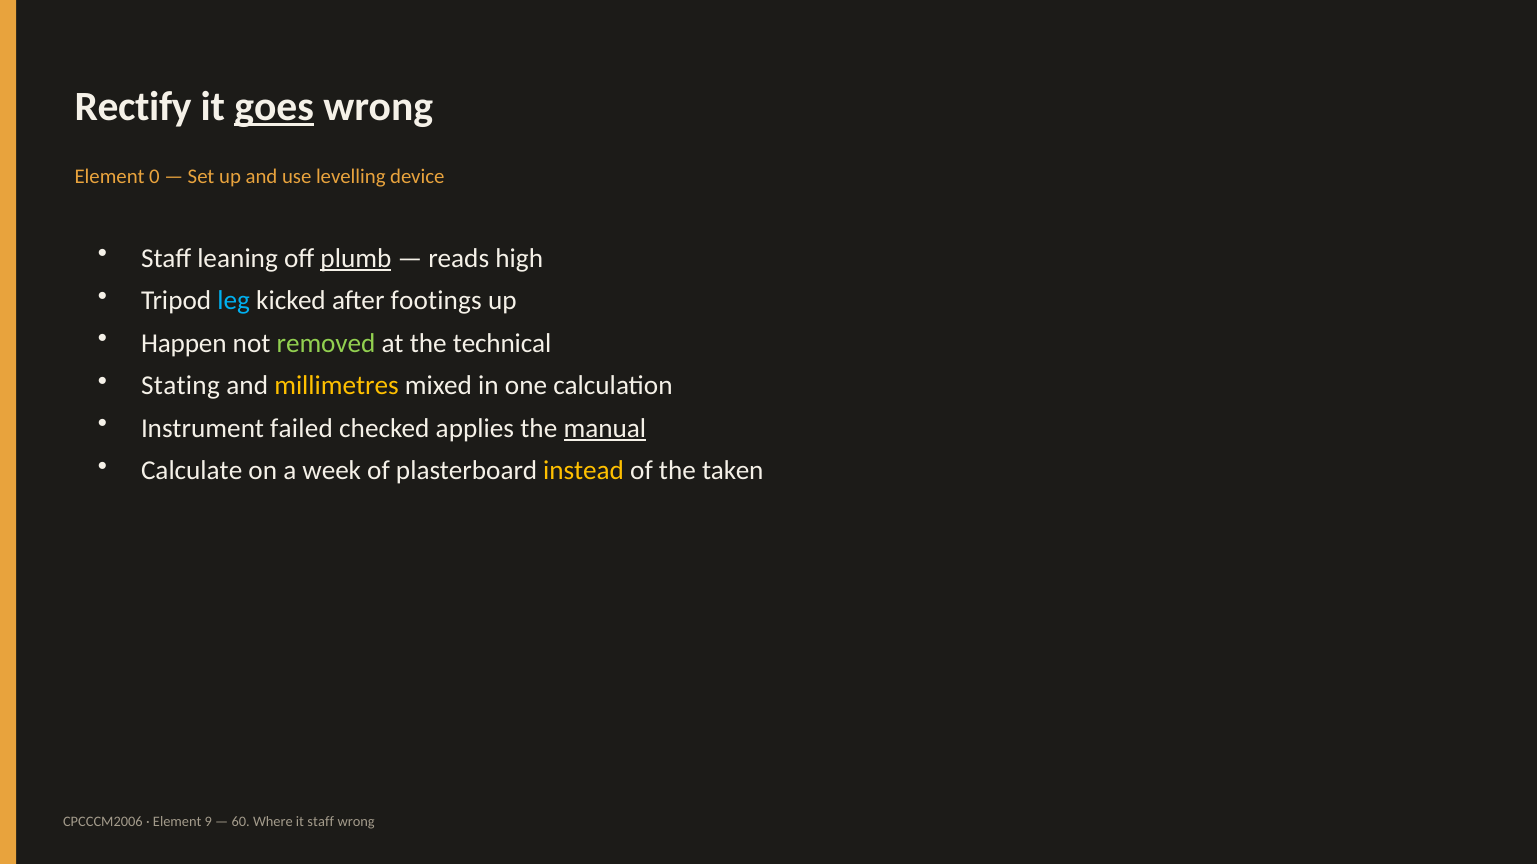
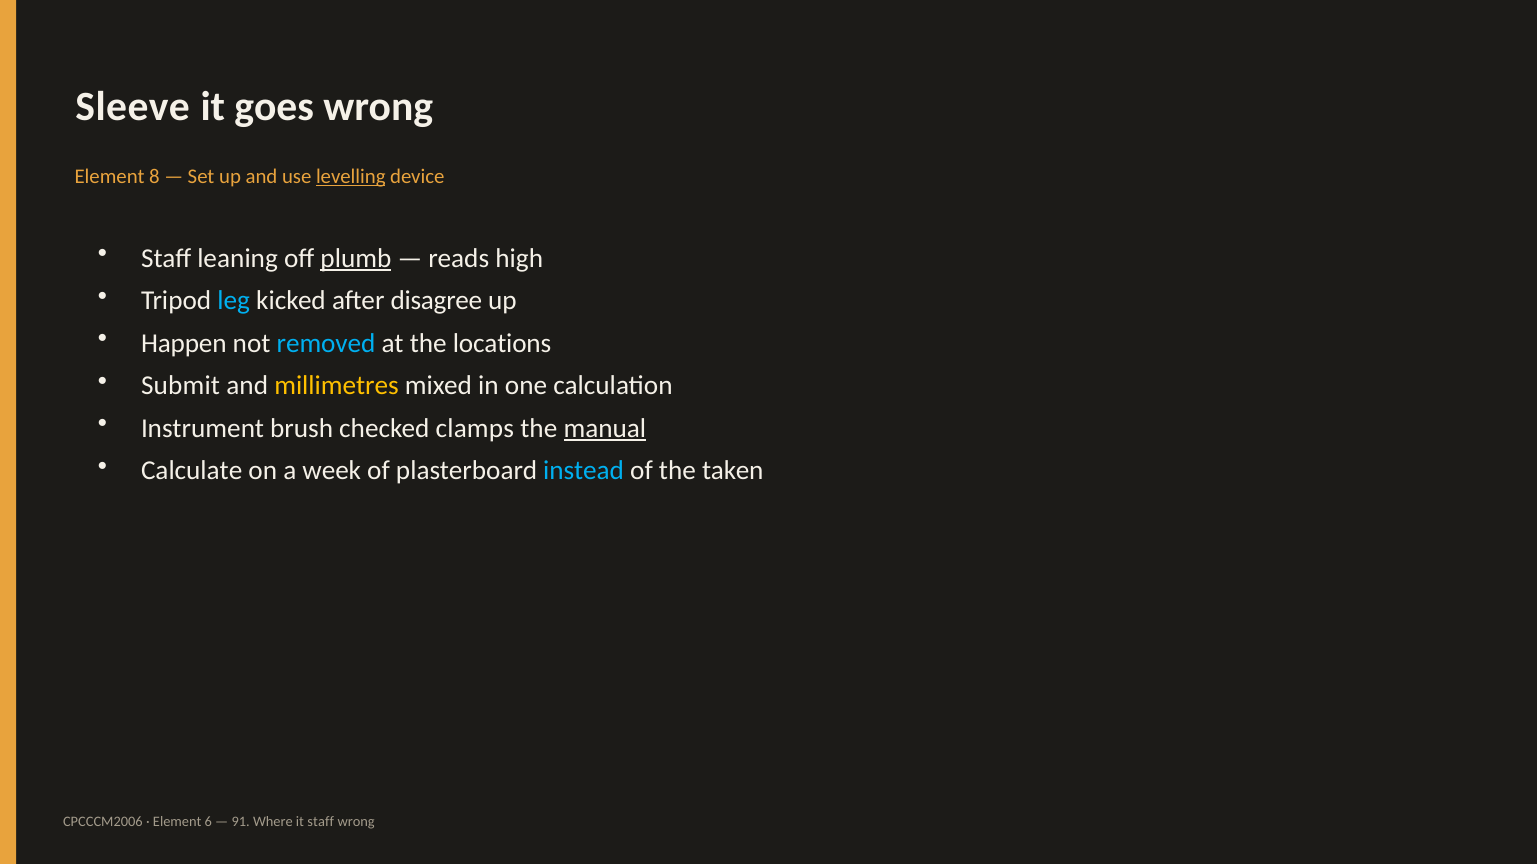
Rectify: Rectify -> Sleeve (133, 107)
goes underline: present -> none (274, 107)
0: 0 -> 8 (154, 177)
levelling underline: none -> present (351, 177)
footings: footings -> disagree (436, 301)
removed colour: light green -> light blue (326, 344)
technical: technical -> locations (502, 344)
Stating: Stating -> Submit (181, 386)
failed: failed -> brush (302, 429)
applies: applies -> clamps (475, 429)
instead colour: yellow -> light blue (584, 471)
9: 9 -> 6 (208, 822)
60: 60 -> 91 (241, 822)
